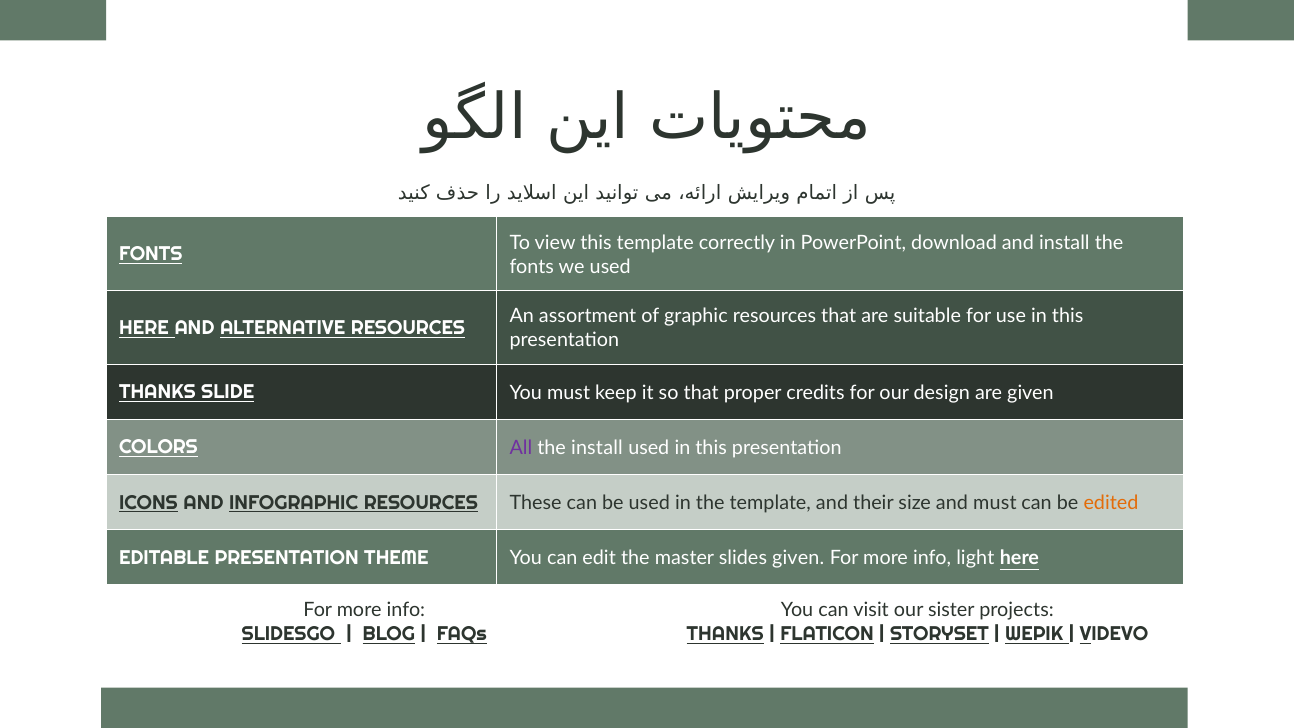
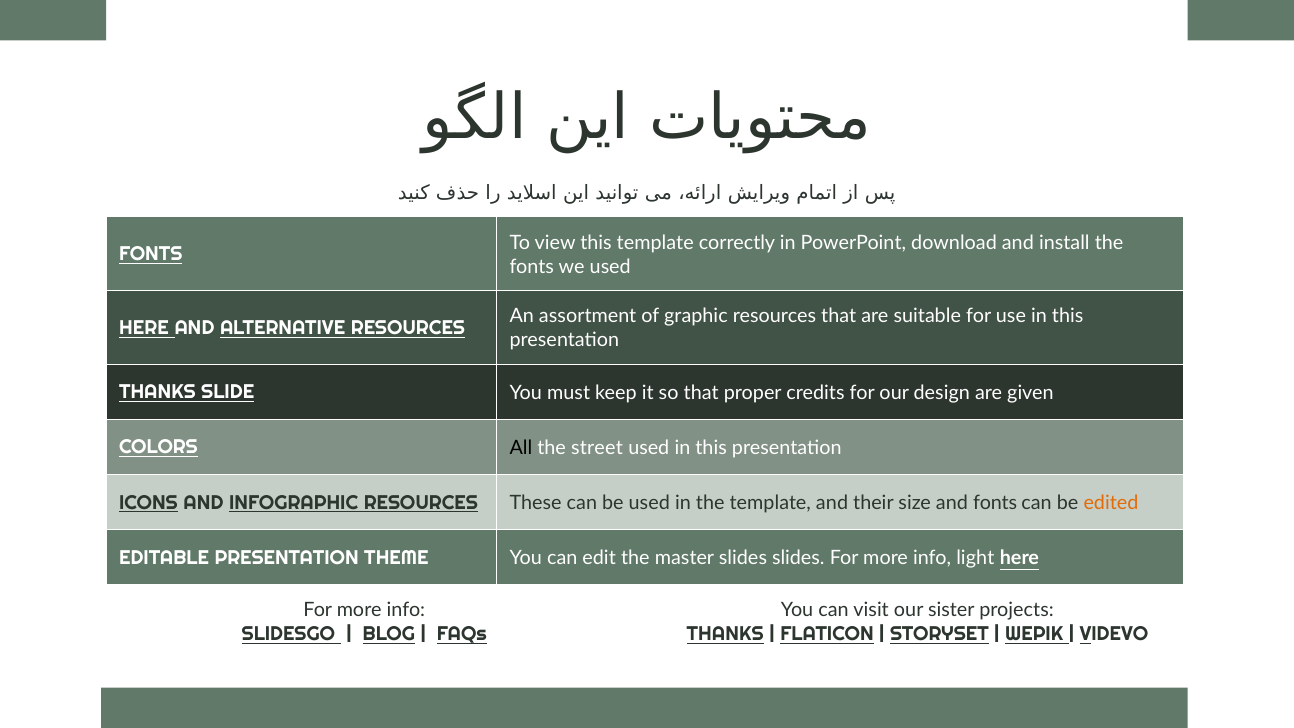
All colour: purple -> black (521, 448)
the install: install -> street (597, 448)
and must: must -> fonts (995, 503)
slides given: given -> slides (798, 558)
